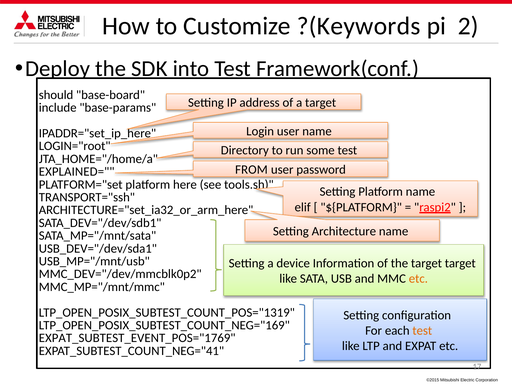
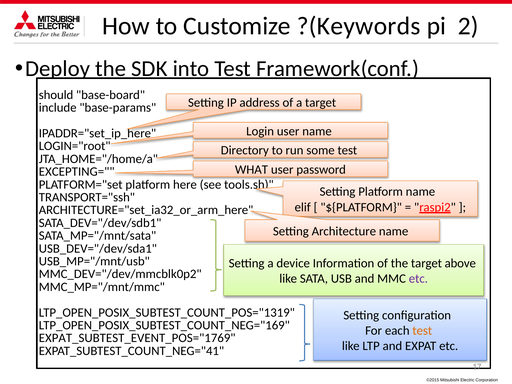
FROM: FROM -> WHAT (252, 170)
EXPLAINED=: EXPLAINED= -> EXCEPTING= (77, 172)
target target: target -> above (460, 263)
etc colour: orange -> purple (418, 279)
